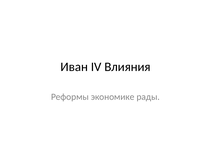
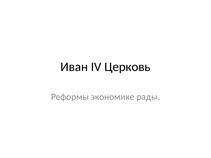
Влияния: Влияния -> Церковь (127, 67)
